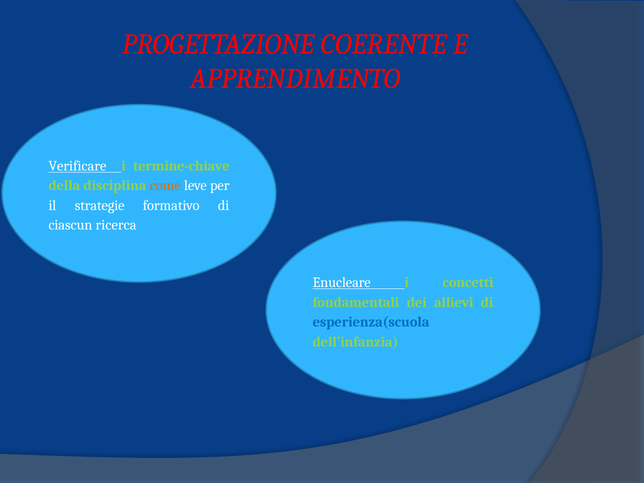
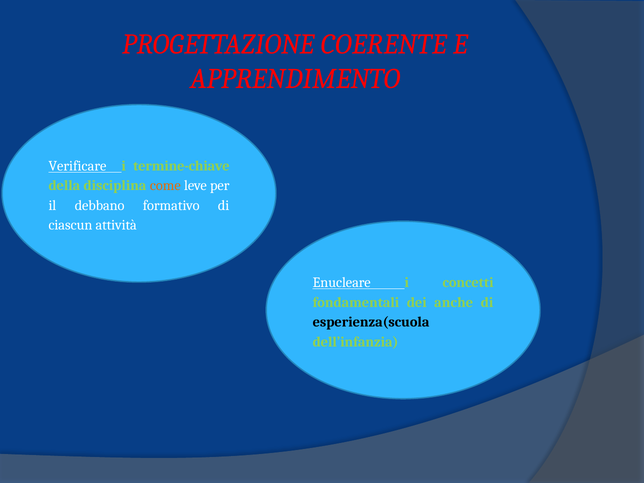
strategie: strategie -> debbano (100, 205)
ricerca: ricerca -> attività (116, 225)
allievi: allievi -> anche (454, 302)
esperienza(scuola colour: blue -> black (371, 322)
